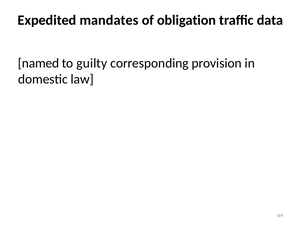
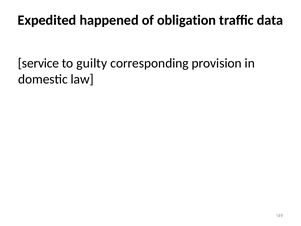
mandates: mandates -> happened (109, 20)
named: named -> service (39, 63)
